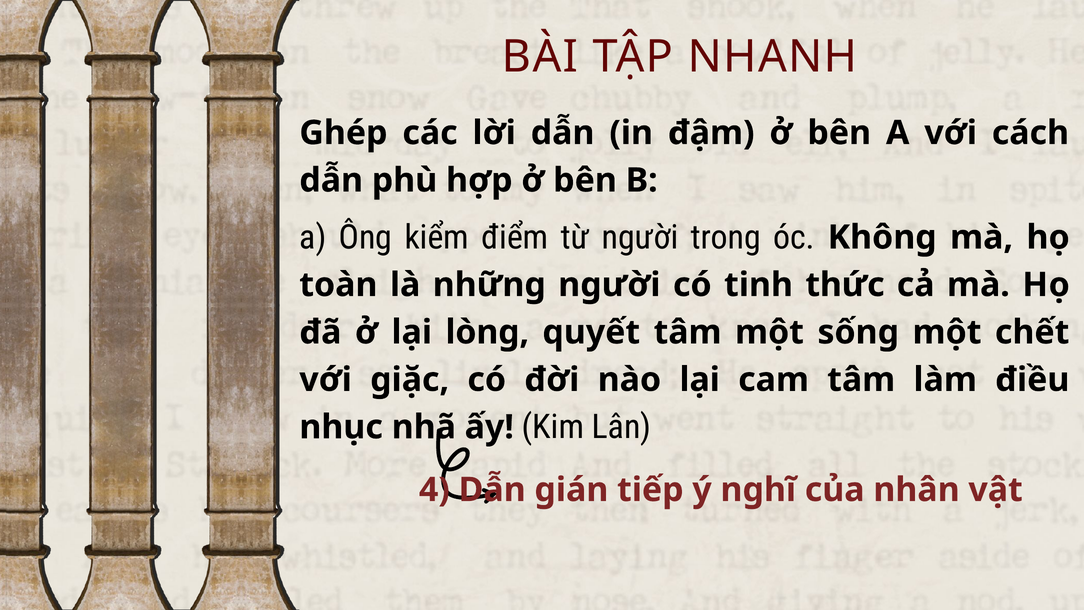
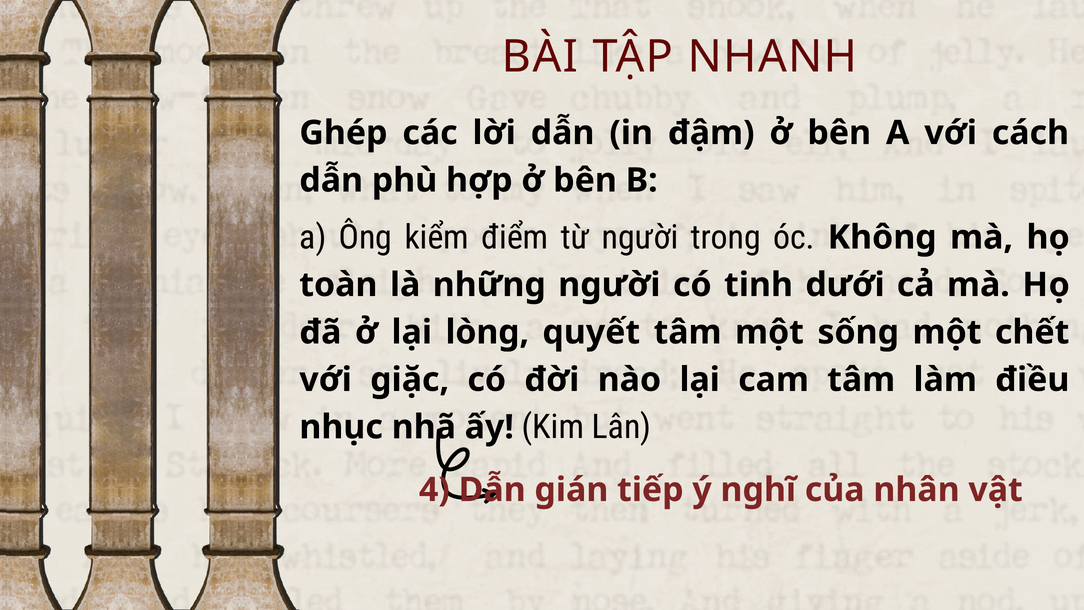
thức: thức -> dưới (845, 285)
